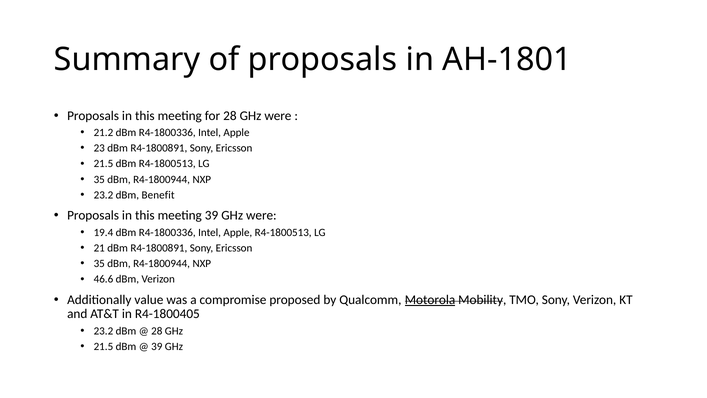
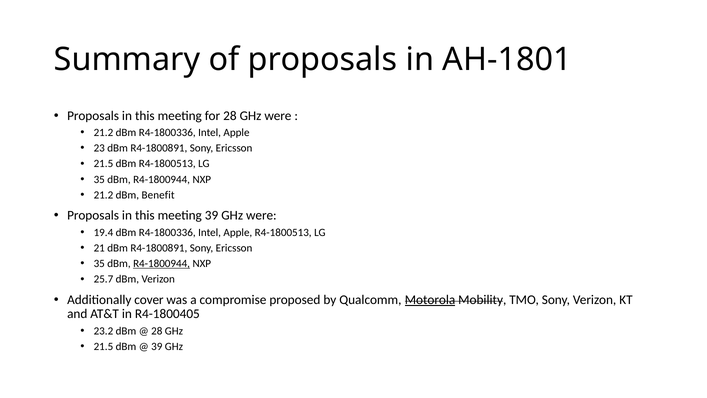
23.2: 23.2 -> 21.2 (103, 195)
R4-1800944 underline: none -> present (162, 263)
46.6: 46.6 -> 25.7 (103, 279)
value: value -> cover (149, 300)
